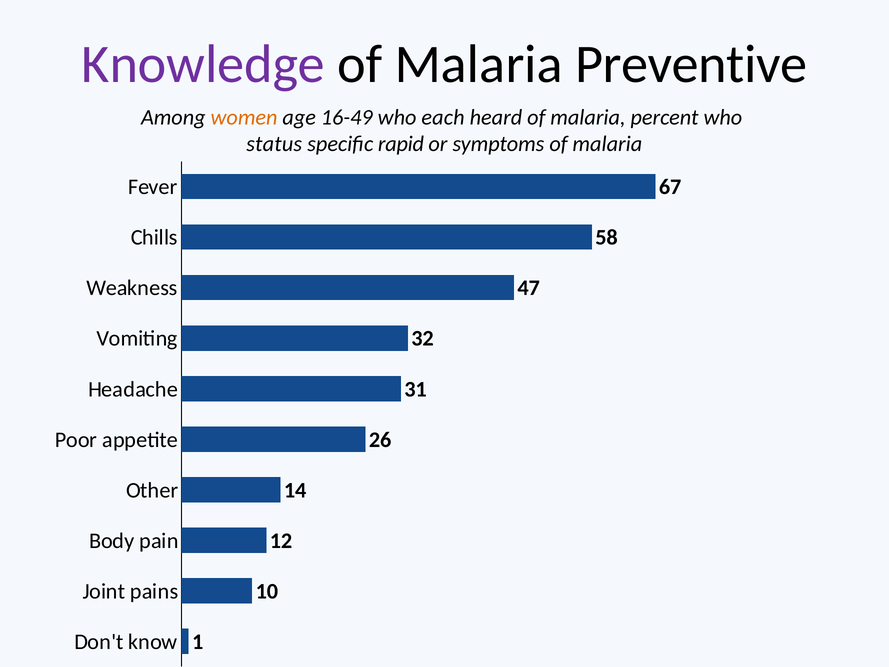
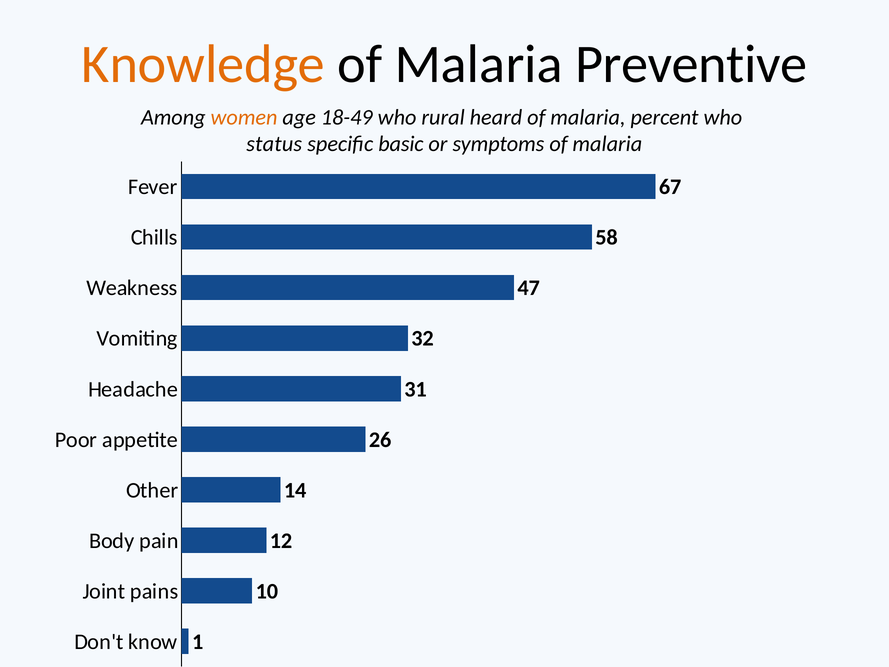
Knowledge colour: purple -> orange (203, 64)
16-49: 16-49 -> 18-49 (347, 117)
each: each -> rural (443, 117)
rapid: rapid -> basic (401, 144)
